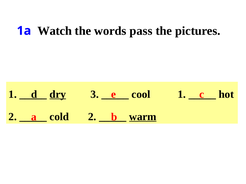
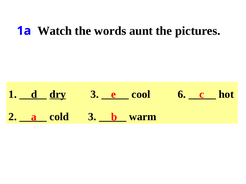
pass: pass -> aunt (141, 31)
cool 1: 1 -> 6 (182, 94)
cold 2: 2 -> 3 (92, 117)
warm underline: present -> none (143, 117)
